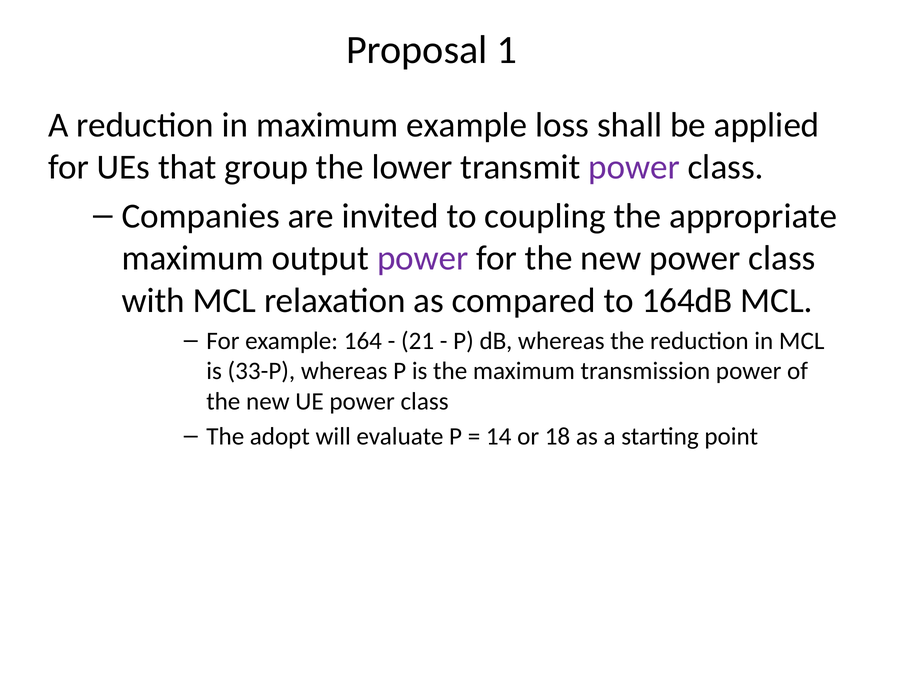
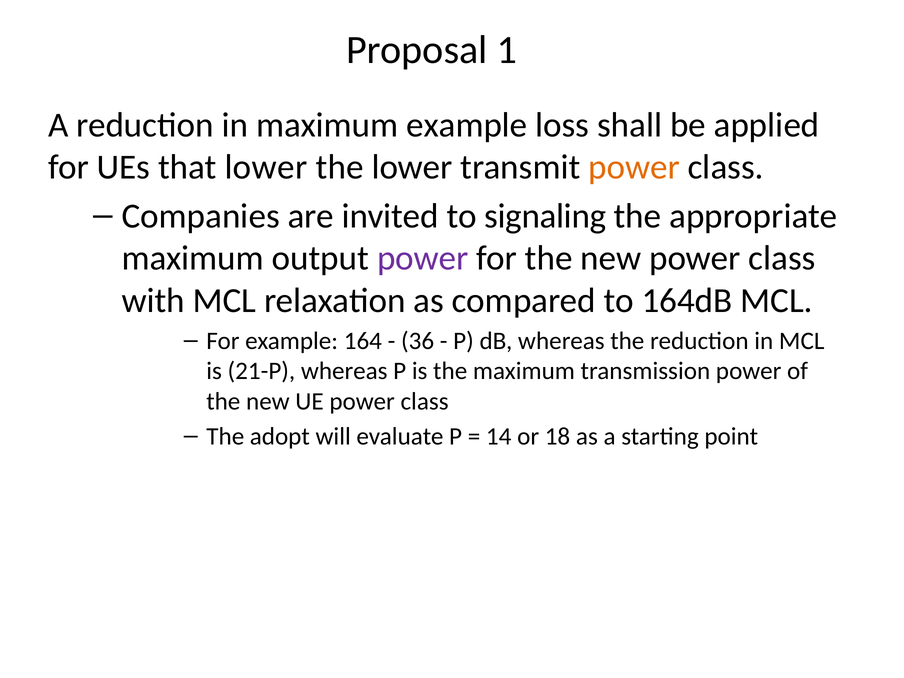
that group: group -> lower (266, 167)
power colour: purple -> orange (634, 167)
coupling: coupling -> signaling (545, 216)
21: 21 -> 36 (418, 341)
33-P: 33-P -> 21-P (261, 371)
